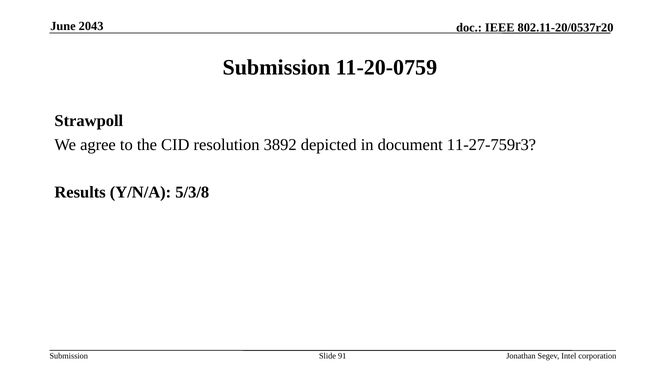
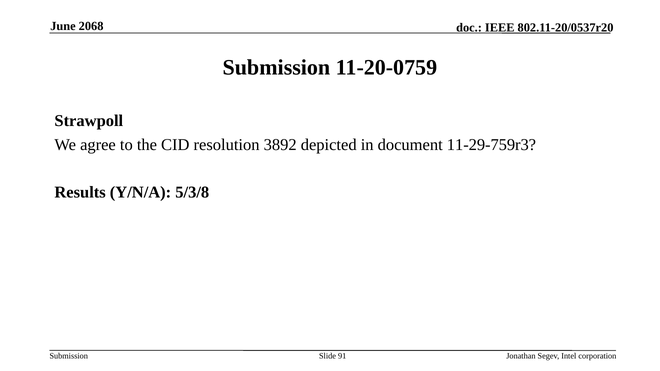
2043: 2043 -> 2068 (91, 26)
11-27-759r3: 11-27-759r3 -> 11-29-759r3 (491, 145)
